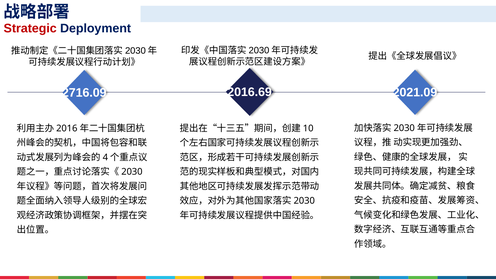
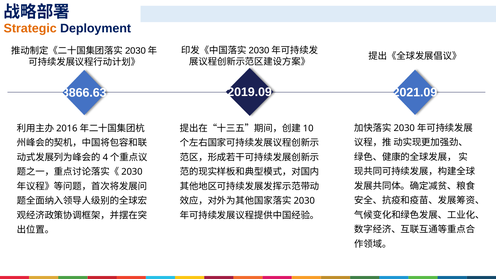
Strategic colour: red -> orange (30, 28)
2016.69: 2016.69 -> 2019.09 (250, 92)
2716.09: 2716.09 -> 3866.63 (84, 93)
